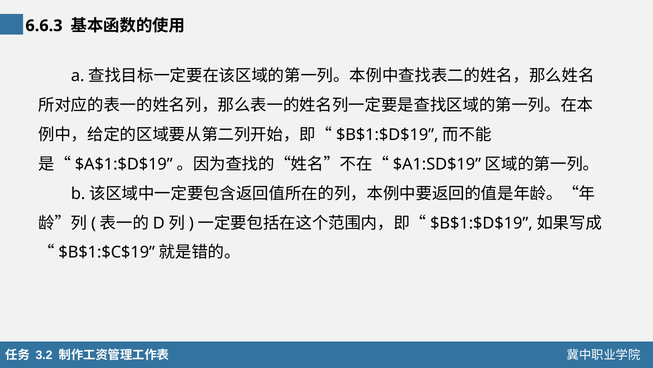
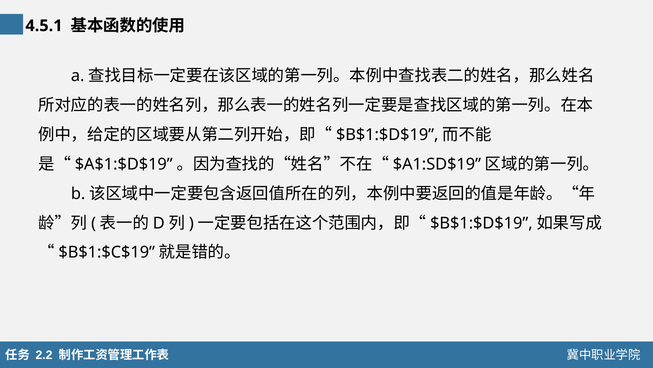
6.6.3: 6.6.3 -> 4.5.1 (44, 26)
3.2: 3.2 -> 2.2 (44, 355)
